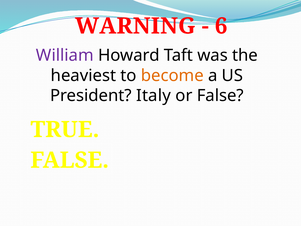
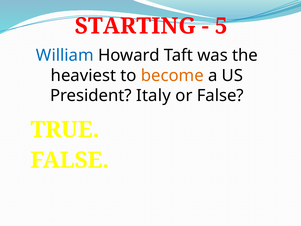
WARNING: WARNING -> STARTING (135, 26)
6: 6 -> 5 (221, 26)
William colour: purple -> blue (65, 55)
